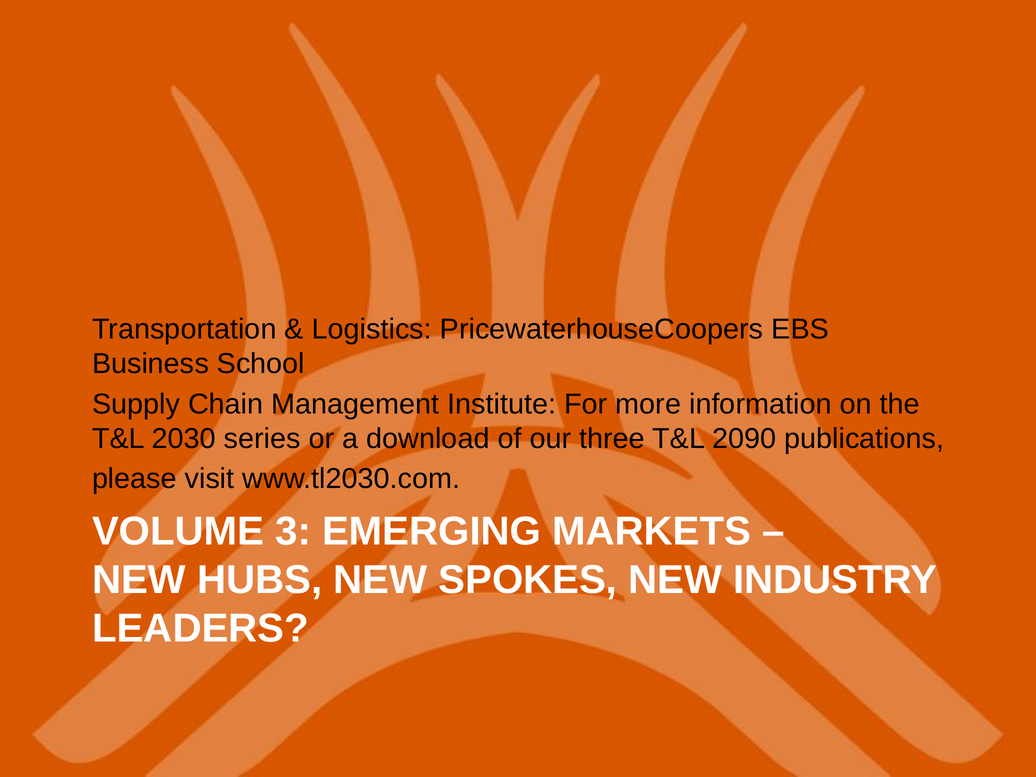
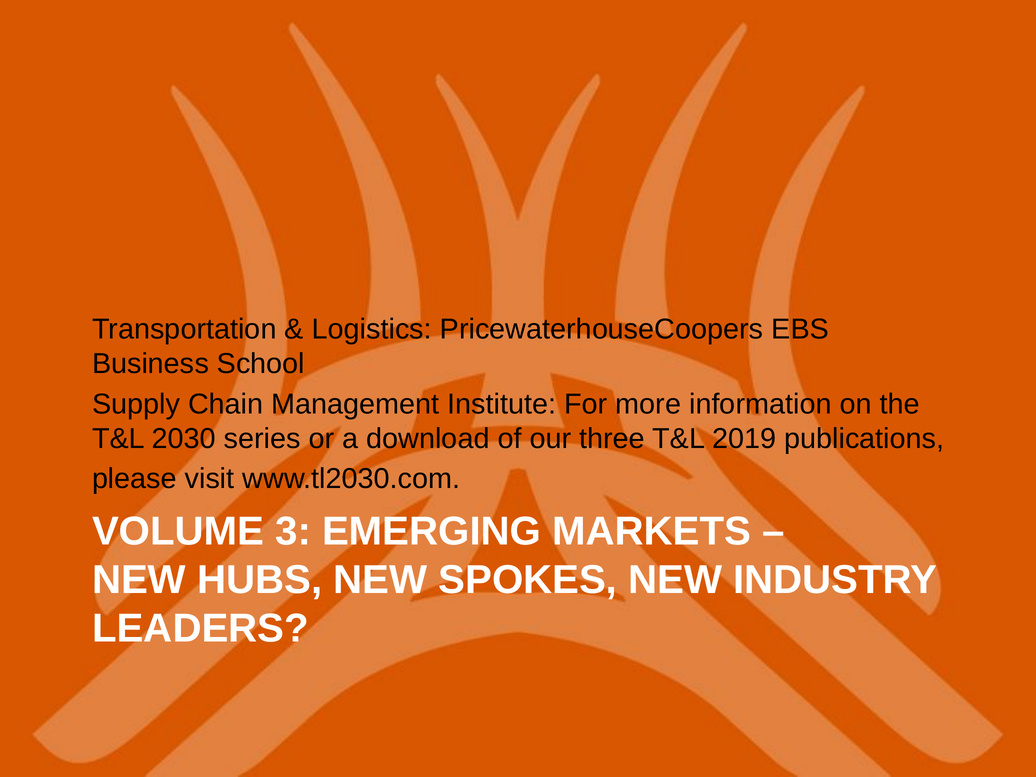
2090: 2090 -> 2019 (744, 439)
